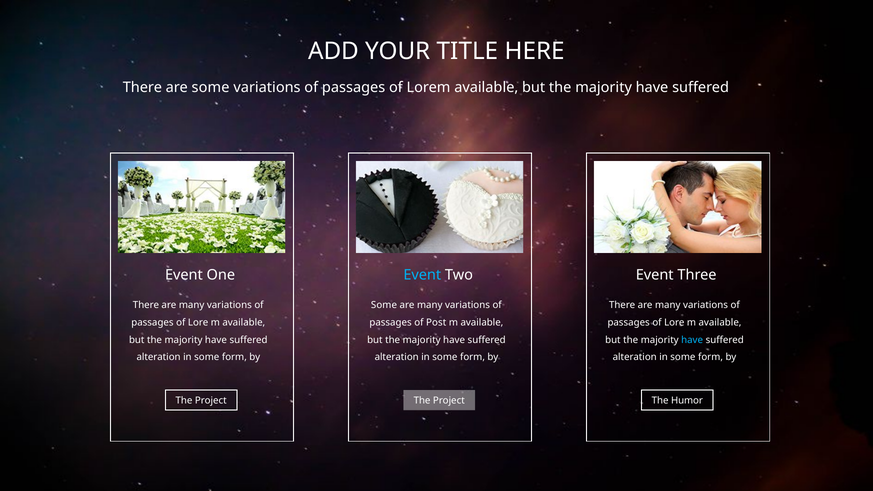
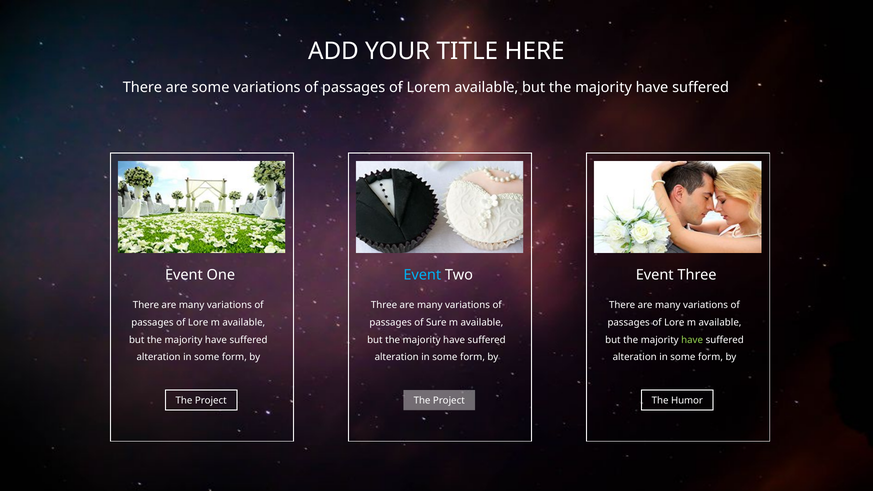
Some: Some -> Three (384, 305)
Post: Post -> Sure (436, 322)
have colour: light blue -> light green (692, 340)
